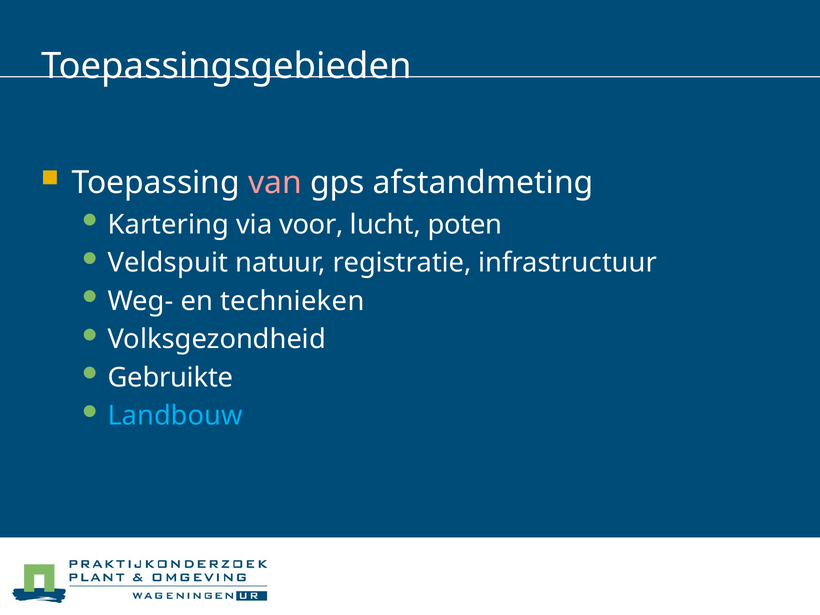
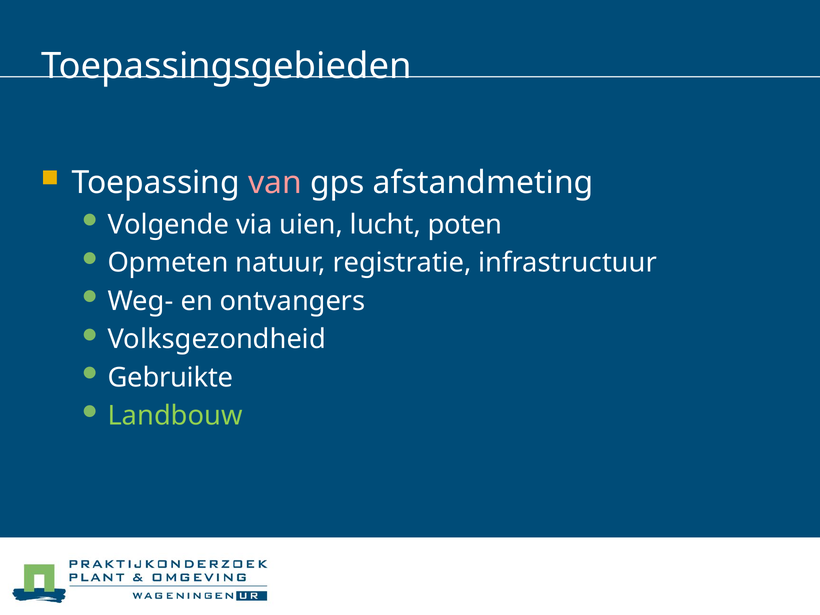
Kartering: Kartering -> Volgende (168, 224)
voor: voor -> uien (311, 224)
Veldspuit: Veldspuit -> Opmeten (168, 263)
technieken: technieken -> ontvangers (293, 301)
Landbouw colour: light blue -> light green (175, 416)
